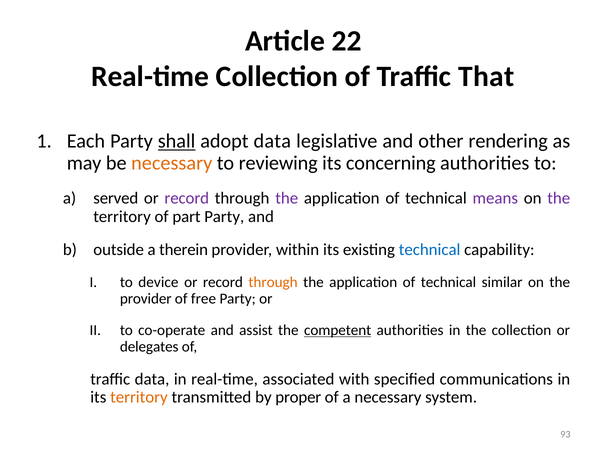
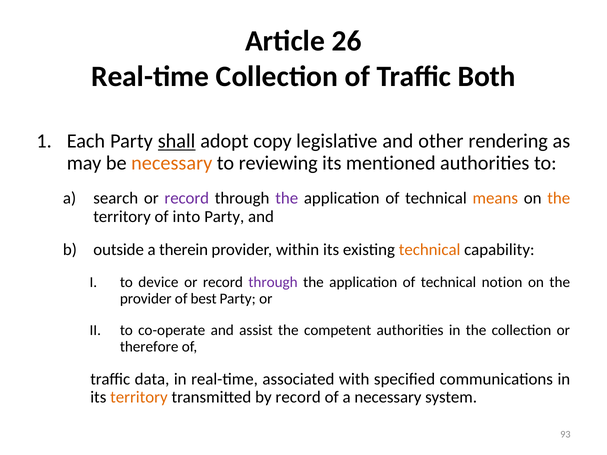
22: 22 -> 26 (347, 41)
That: That -> Both (487, 76)
adopt data: data -> copy (273, 141)
concerning: concerning -> mentioned (391, 163)
served: served -> search (116, 198)
means colour: purple -> orange (495, 198)
the colour: purple -> orange (559, 198)
part: part -> into (186, 217)
technical colour: blue -> orange (430, 250)
through colour: orange -> purple (273, 282)
similar: similar -> notion (502, 282)
free: free -> best (204, 299)
competent underline: present -> none (338, 330)
delegates: delegates -> therefore (149, 347)
by proper: proper -> record (298, 397)
